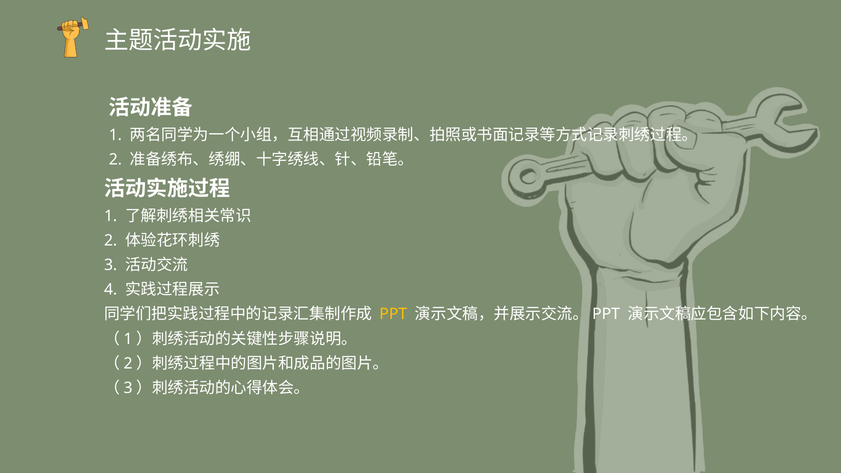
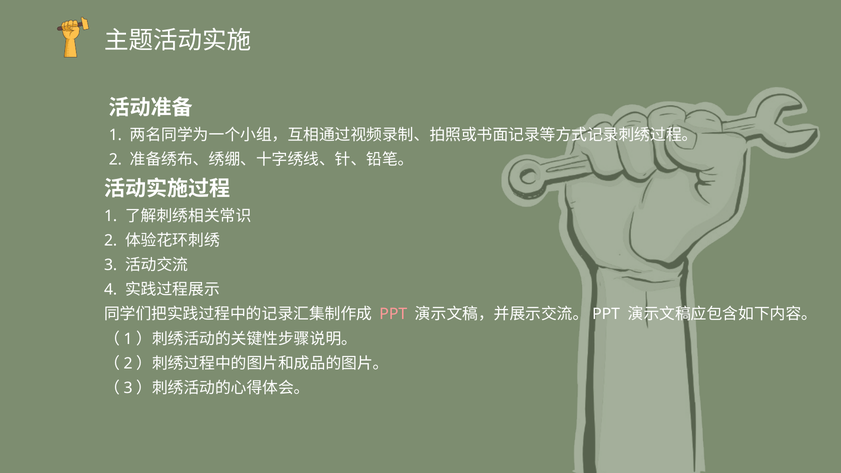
PPT colour: yellow -> pink (393, 314)
